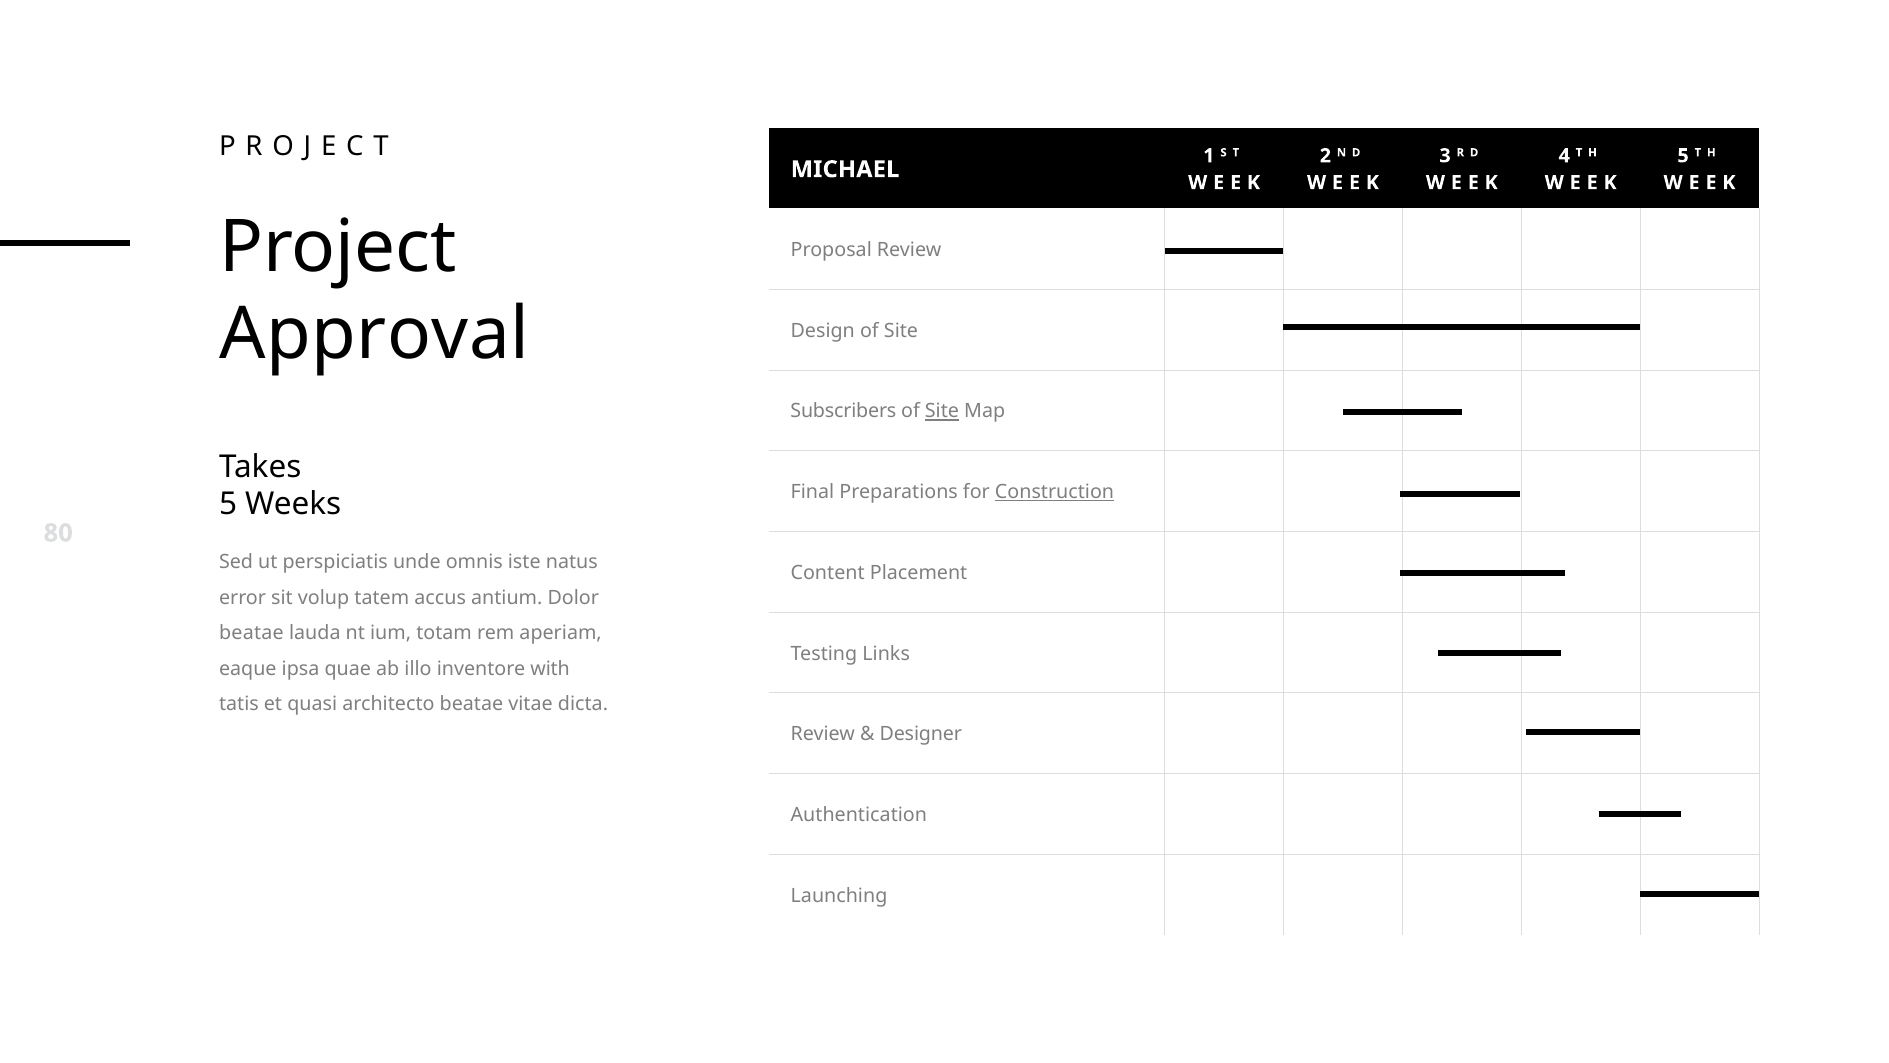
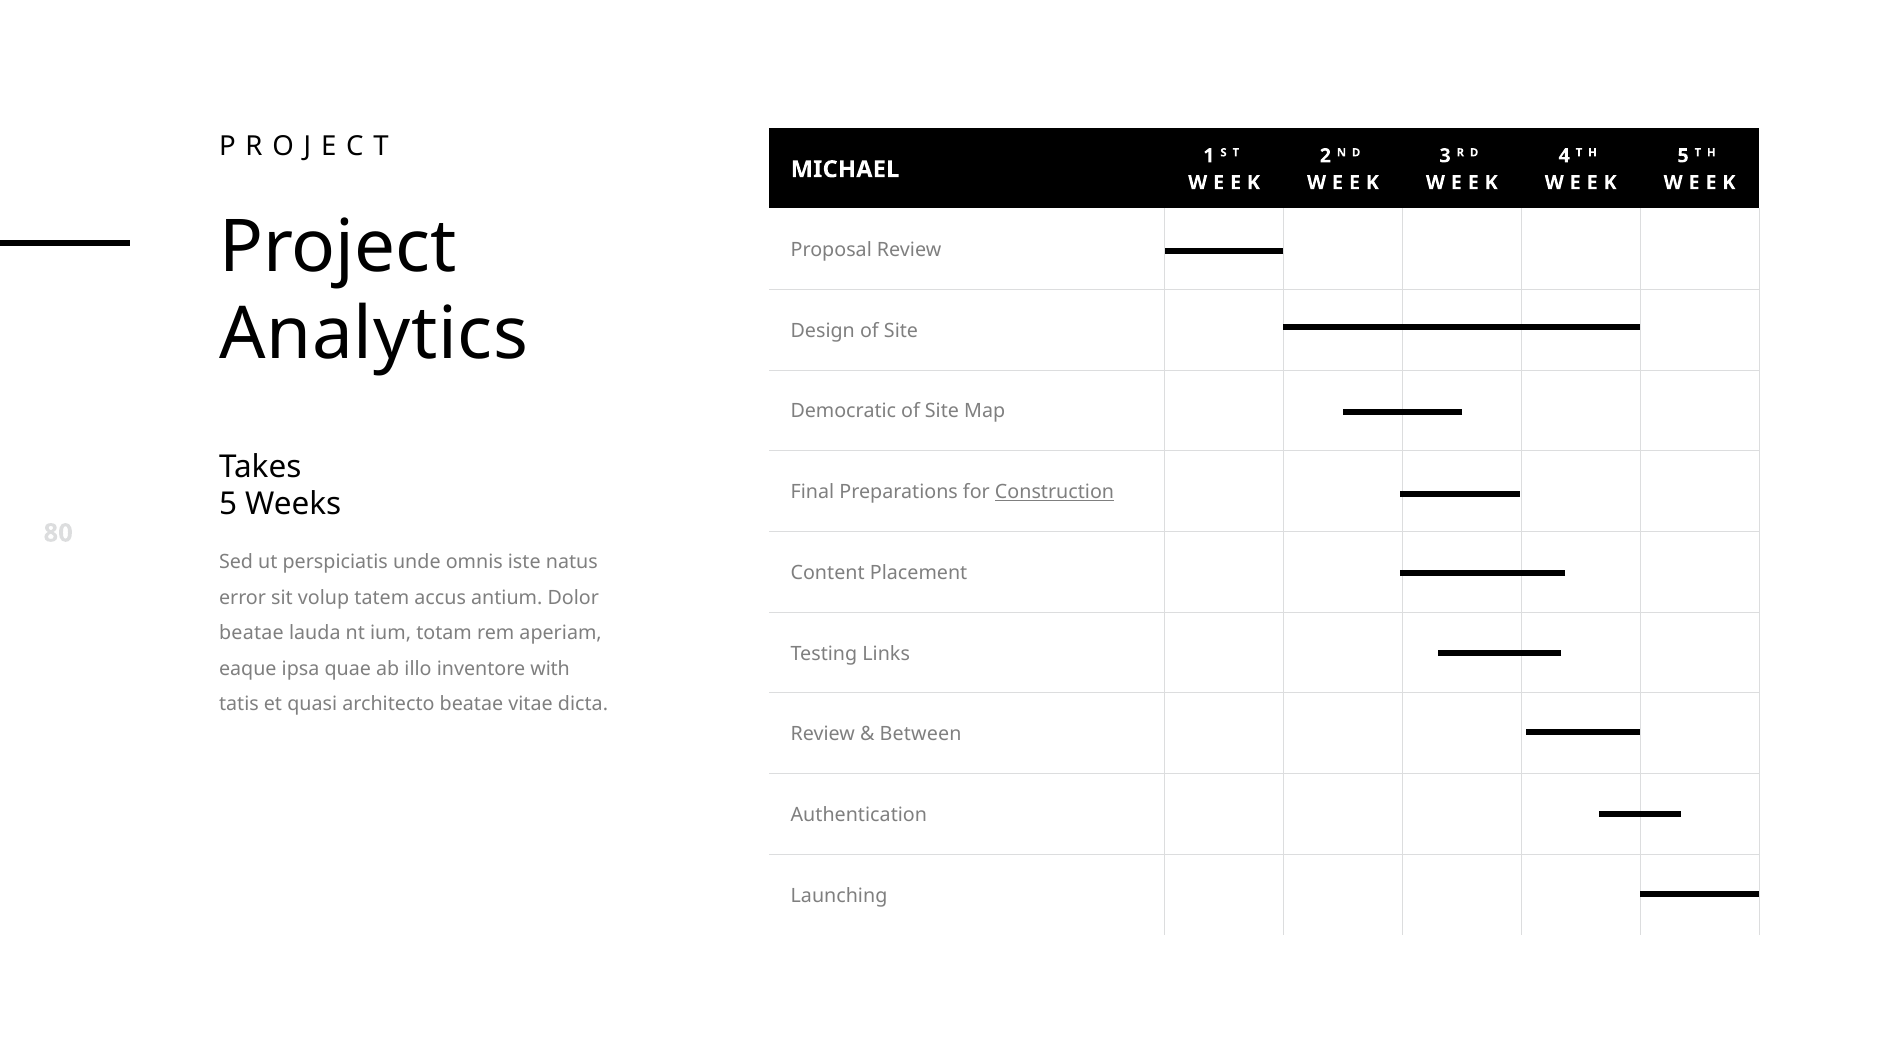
Approval: Approval -> Analytics (374, 335)
Subscribers: Subscribers -> Democratic (843, 411)
Site underline: present -> none (942, 411)
Designer: Designer -> Between (921, 734)
